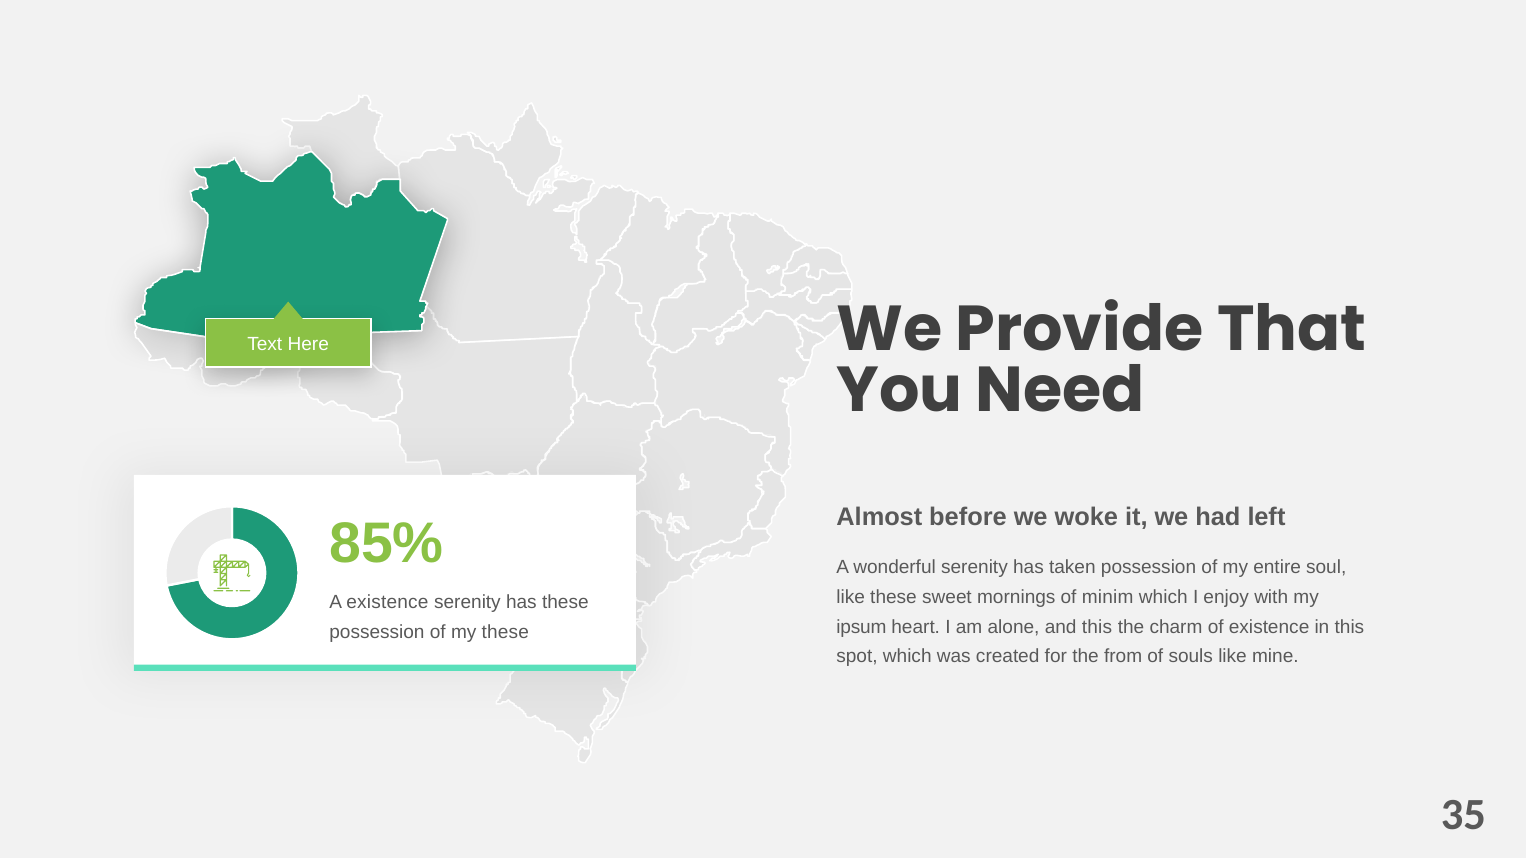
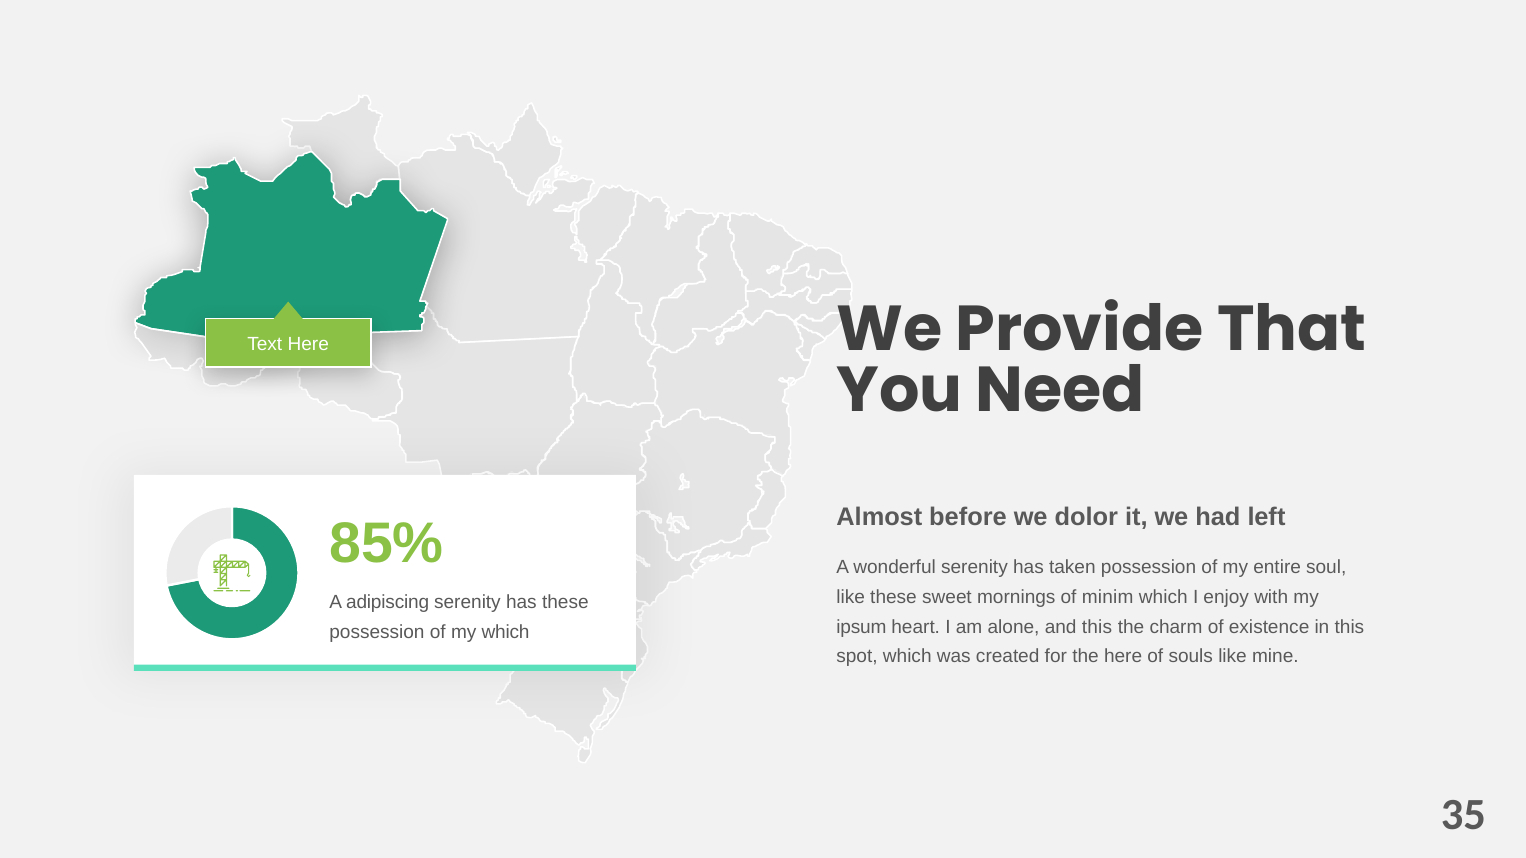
woke: woke -> dolor (1086, 517)
A existence: existence -> adipiscing (388, 603)
my these: these -> which (506, 633)
the from: from -> here (1123, 657)
